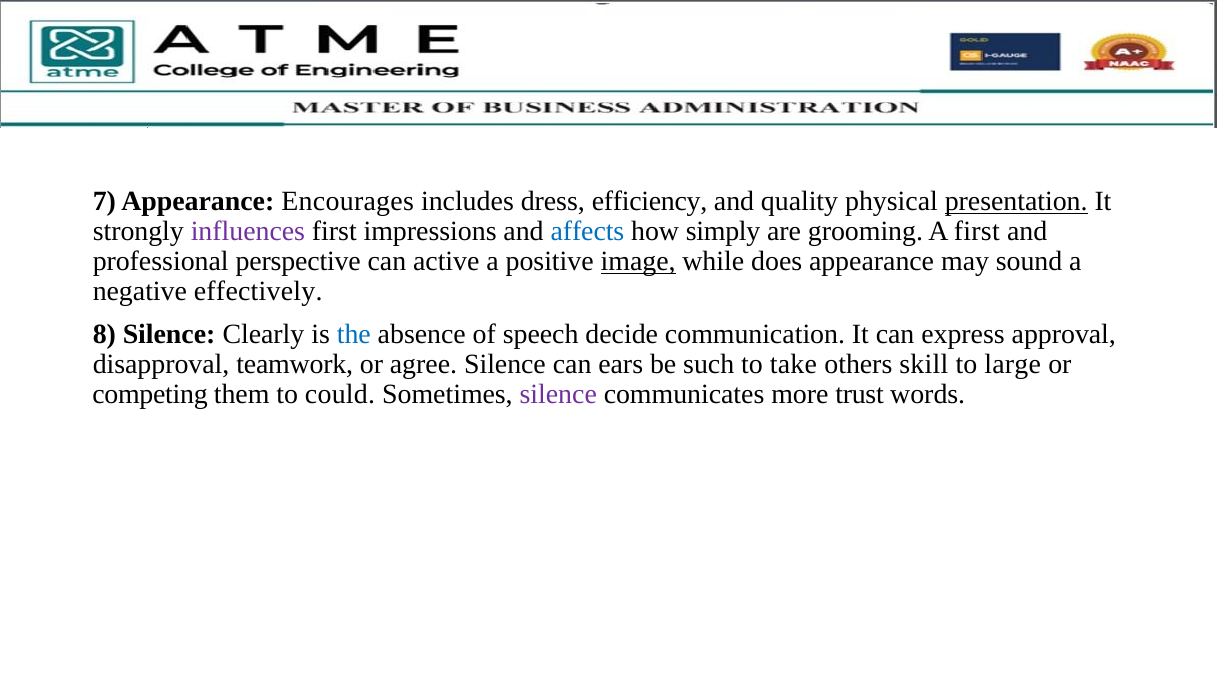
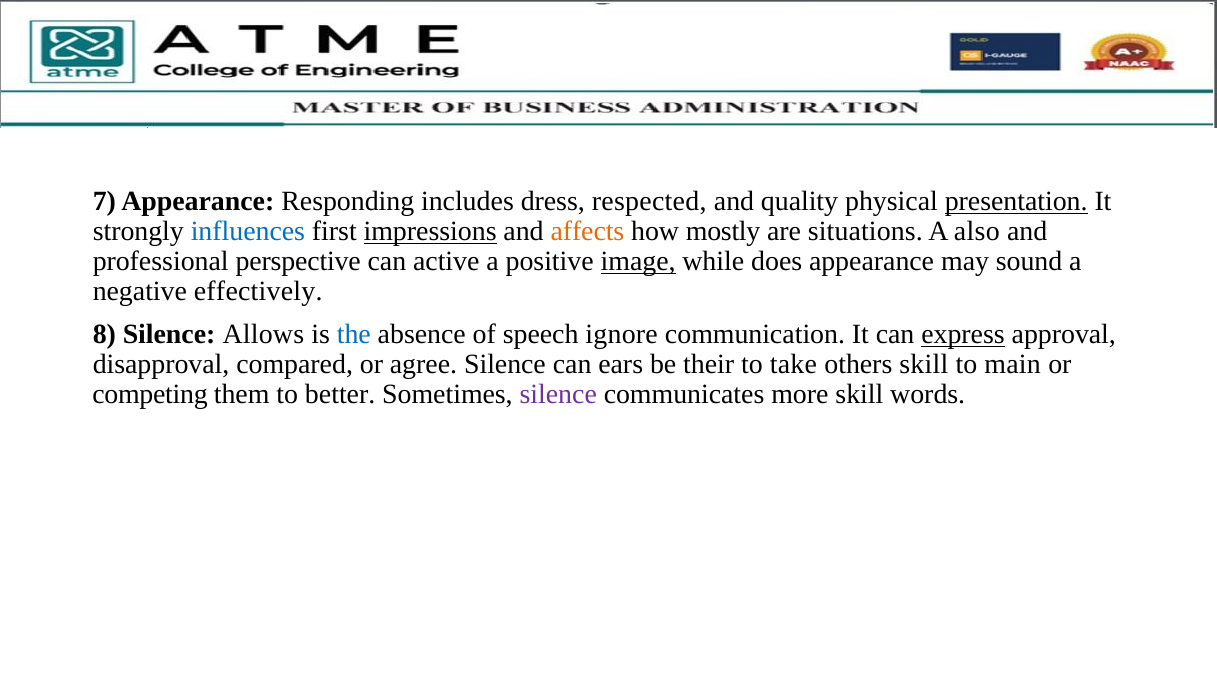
Encourages: Encourages -> Responding (348, 202)
efficiency: efficiency -> respected (649, 202)
influences colour: purple -> blue (248, 232)
impressions underline: none -> present (430, 232)
affects colour: blue -> orange (587, 232)
simply: simply -> mostly (723, 232)
grooming: grooming -> situations (865, 232)
A first: first -> also (977, 232)
Clearly: Clearly -> Allows (263, 335)
decide: decide -> ignore (622, 335)
express underline: none -> present (963, 335)
teamwork: teamwork -> compared (295, 365)
such: such -> their (709, 365)
large: large -> main (1013, 365)
could: could -> better (340, 395)
more trust: trust -> skill (859, 395)
